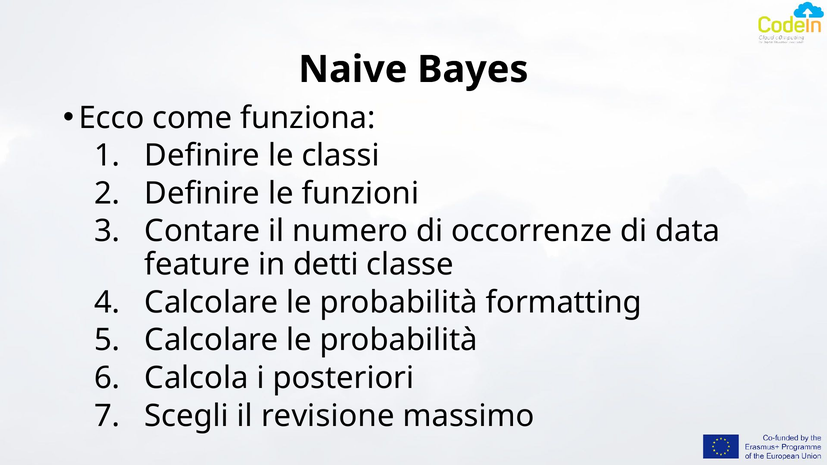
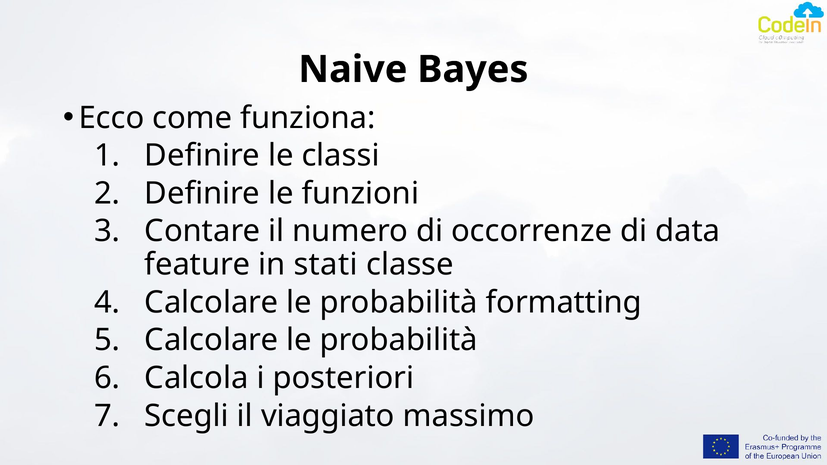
detti: detti -> stati (326, 265)
revisione: revisione -> viaggiato (328, 416)
